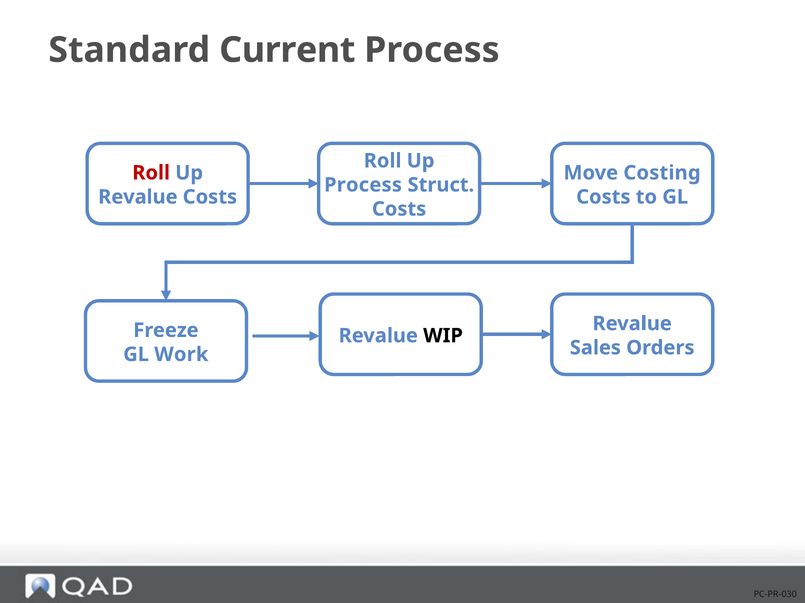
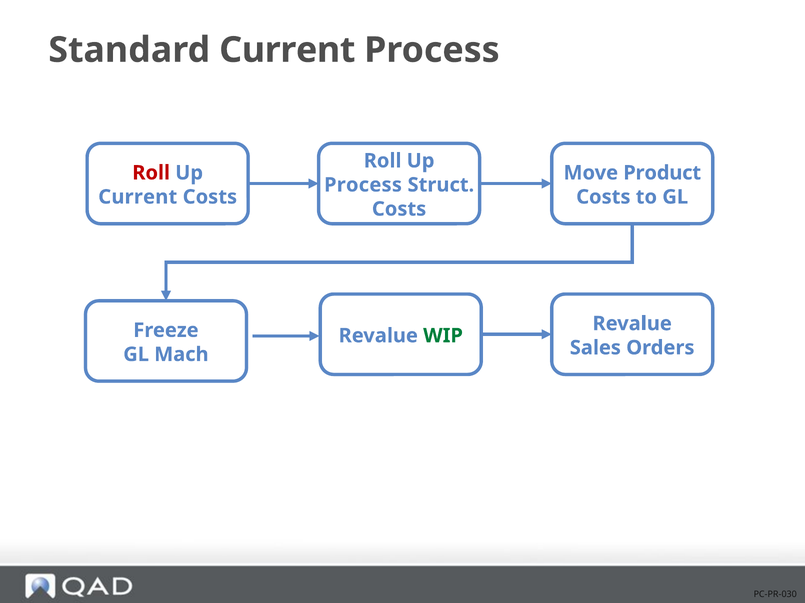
Costing: Costing -> Product (662, 173)
Revalue: Revalue -> Current (138, 197)
WIP colour: black -> green (443, 336)
Work: Work -> Mach (181, 355)
